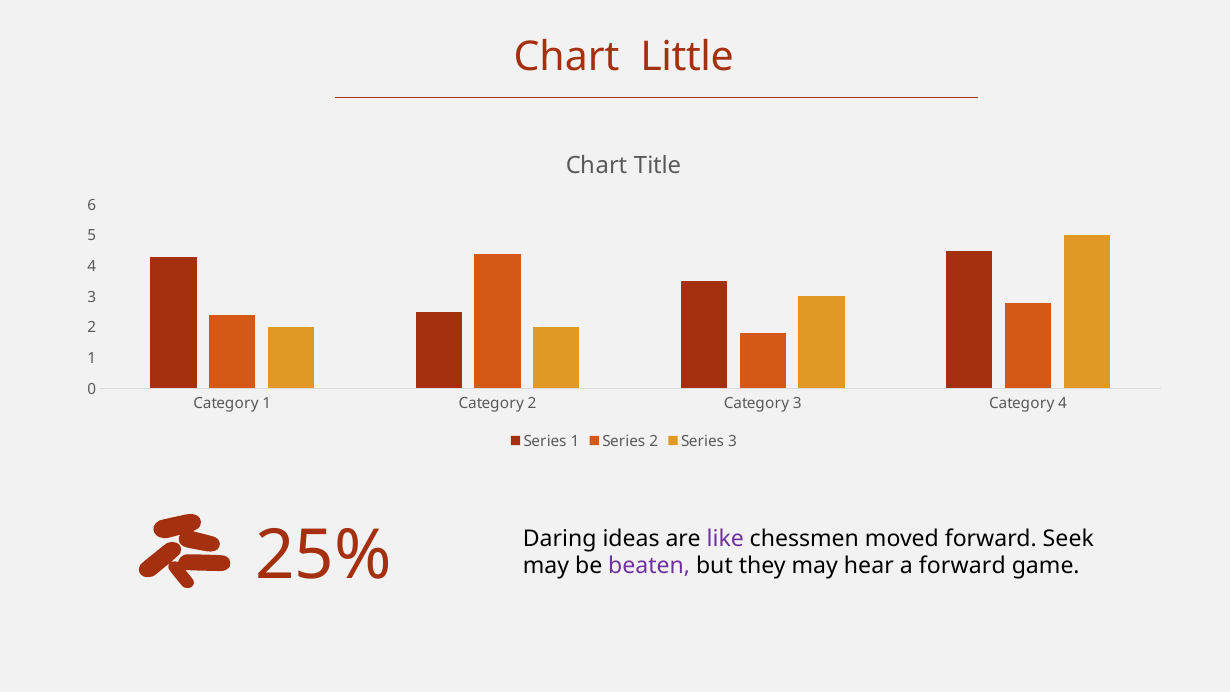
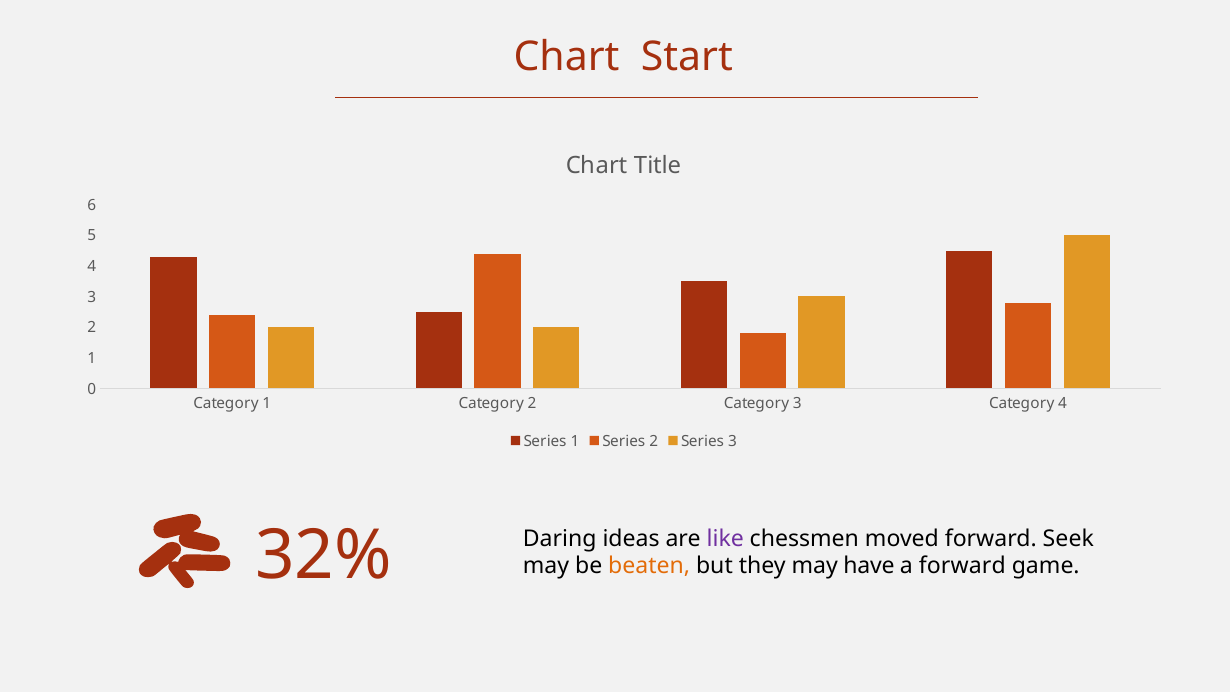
Little: Little -> Start (687, 57)
25%: 25% -> 32% (323, 555)
beaten colour: purple -> orange (649, 566)
hear: hear -> have (869, 566)
